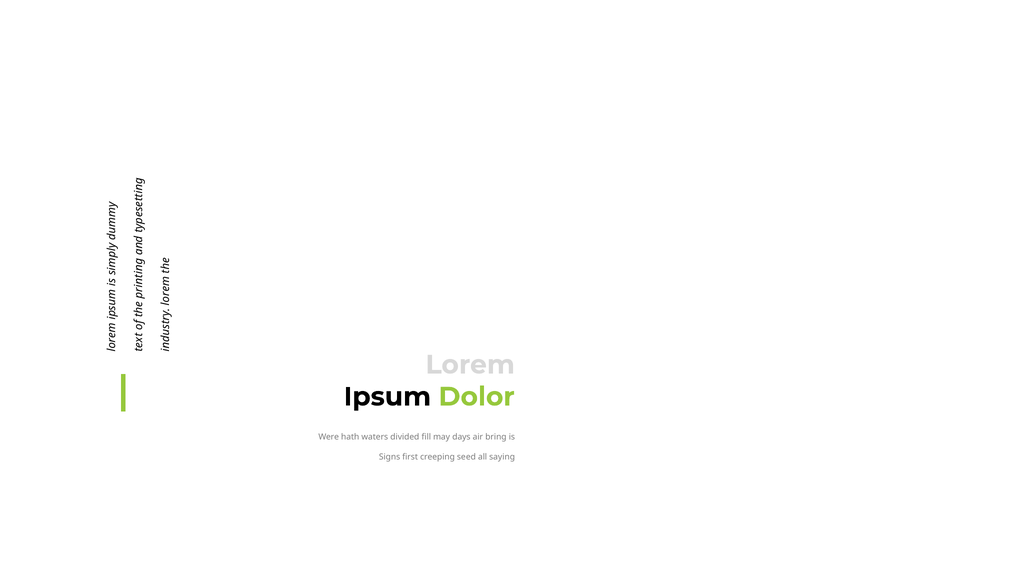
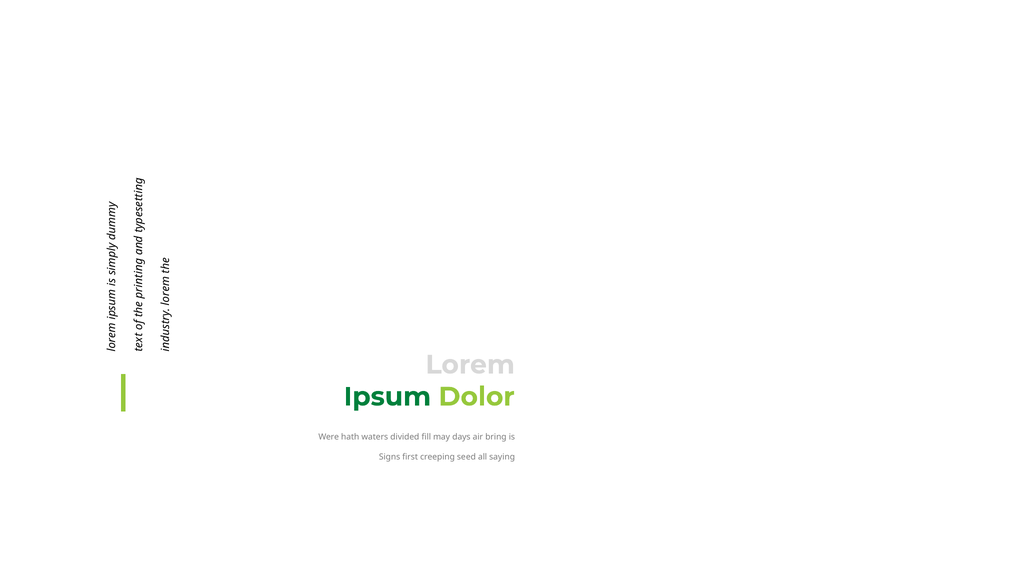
Ipsum colour: black -> green (387, 397)
